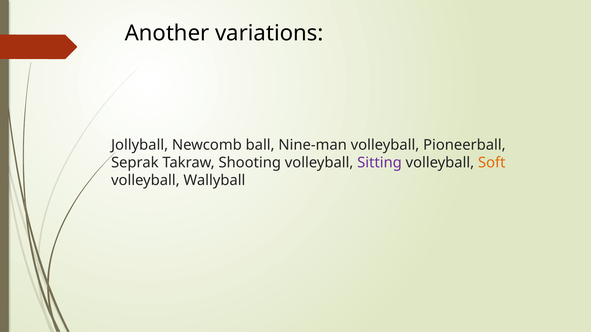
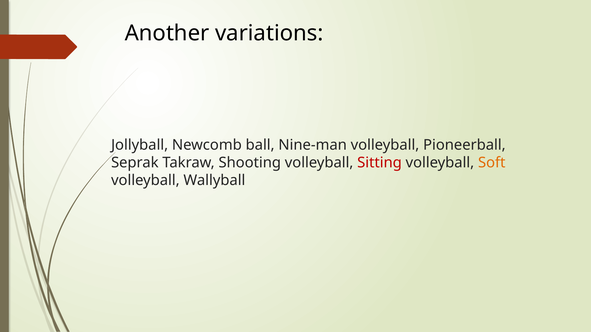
Sitting colour: purple -> red (380, 163)
